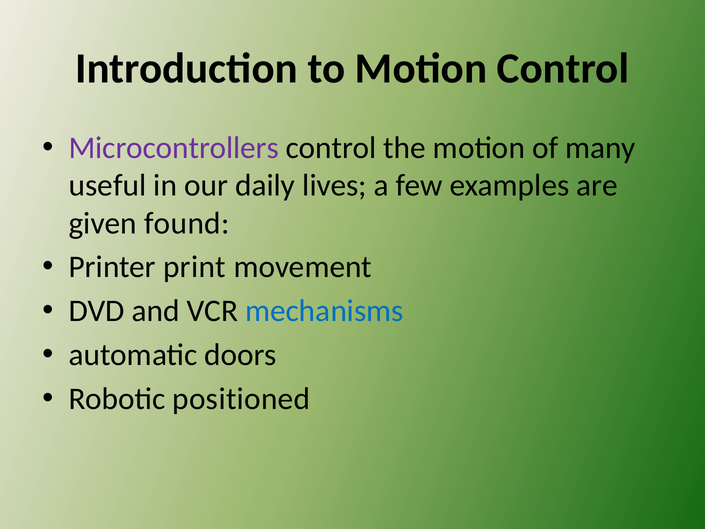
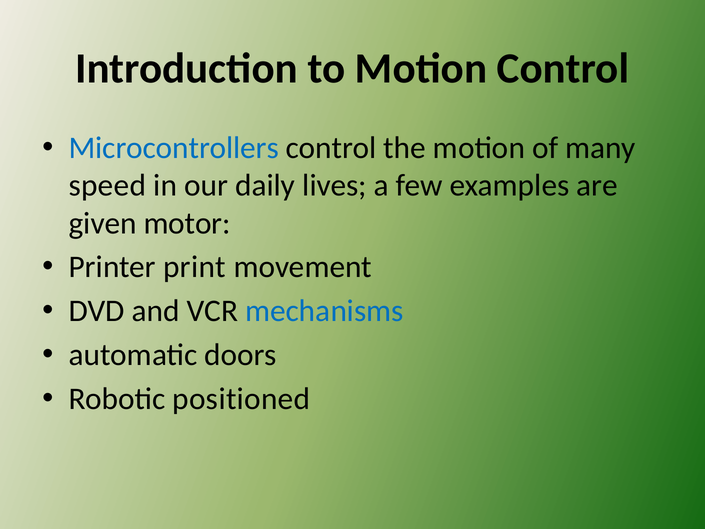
Microcontrollers colour: purple -> blue (174, 148)
useful: useful -> speed (107, 186)
found: found -> motor (187, 223)
